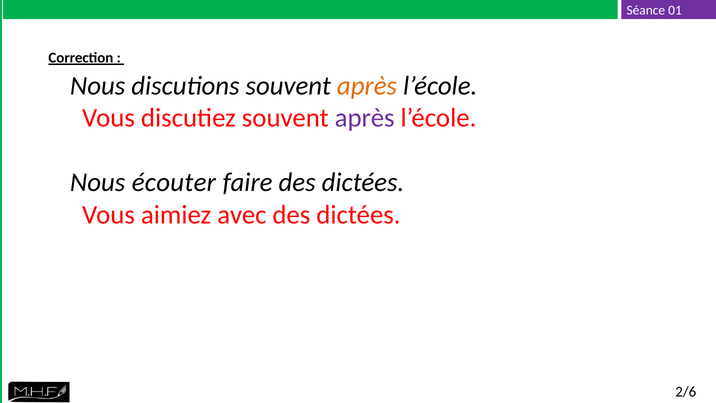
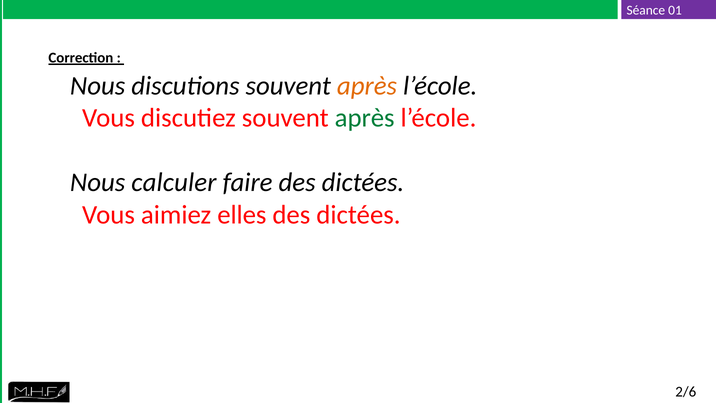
après colour: purple -> green (365, 118)
écouter: écouter -> calculer (174, 182)
avec: avec -> elles (242, 215)
